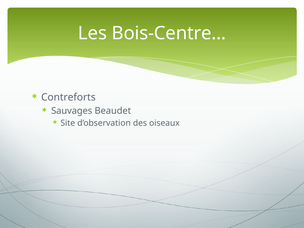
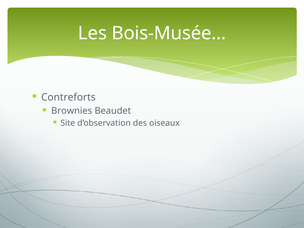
Bois-Centre…: Bois-Centre… -> Bois-Musée… (169, 33)
Sauvages: Sauvages -> Brownies (72, 111)
